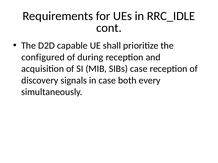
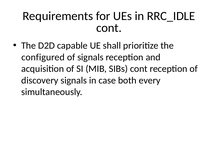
of during: during -> signals (90, 57)
SIBs case: case -> cont (139, 69)
